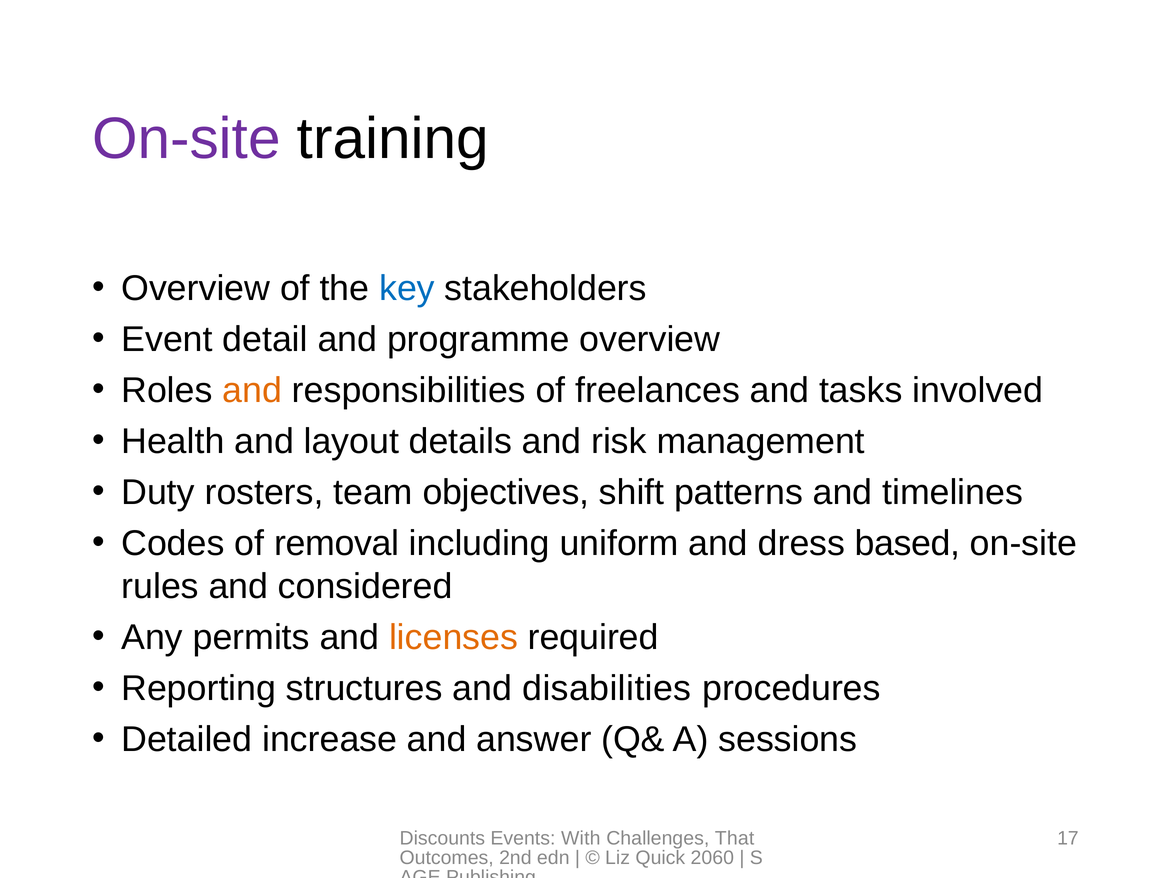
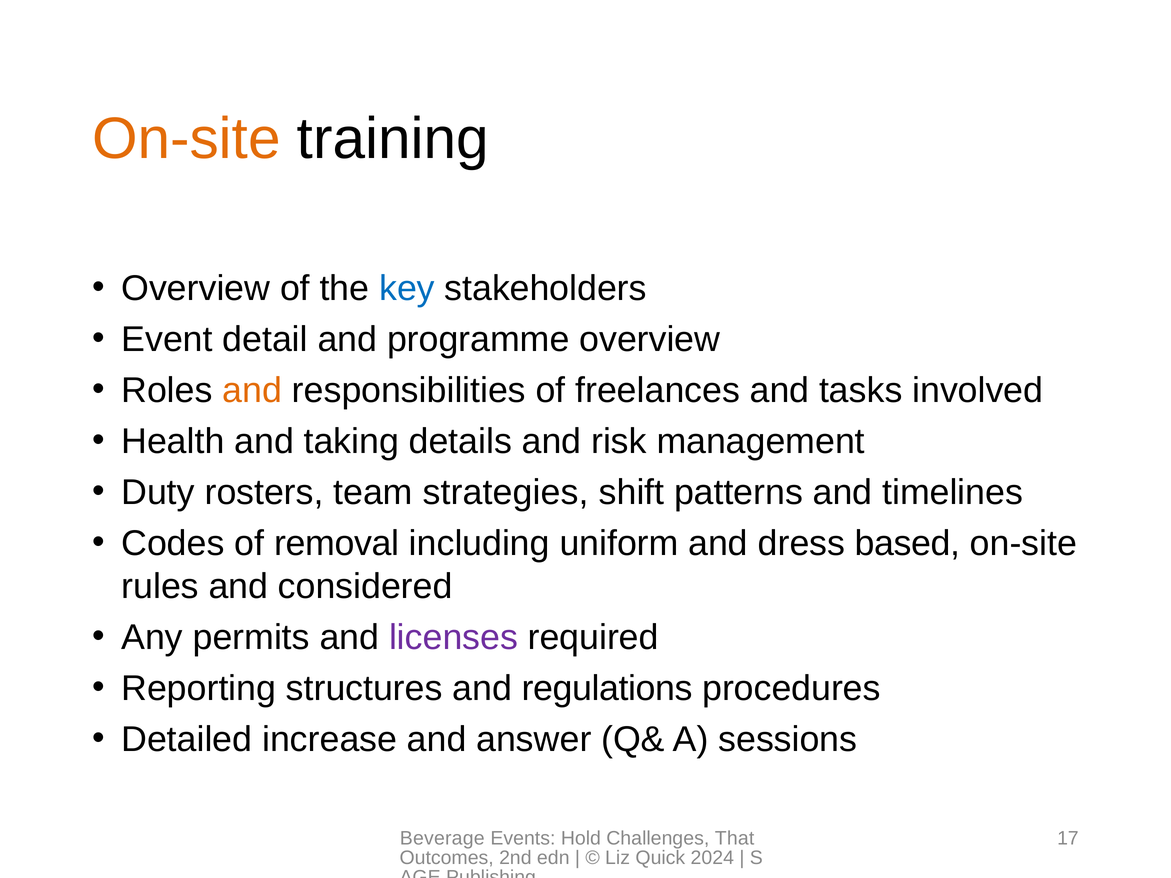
On-site colour: purple -> orange (186, 139)
layout: layout -> taking (351, 442)
objectives: objectives -> strategies (506, 493)
licenses colour: orange -> purple (454, 638)
disabilities: disabilities -> regulations (607, 689)
Discounts: Discounts -> Beverage (442, 839)
With: With -> Hold (581, 839)
2060: 2060 -> 2024 (712, 858)
